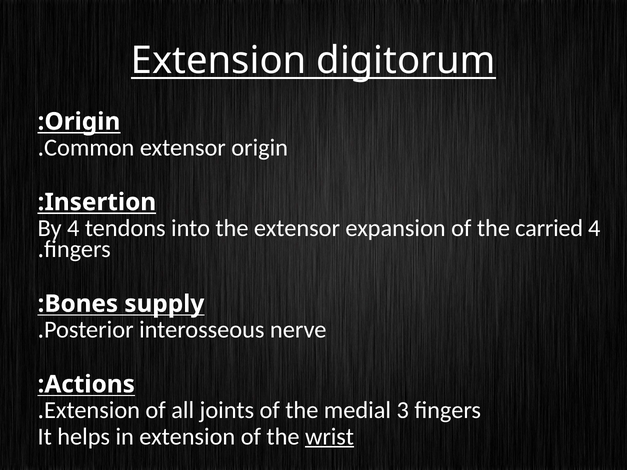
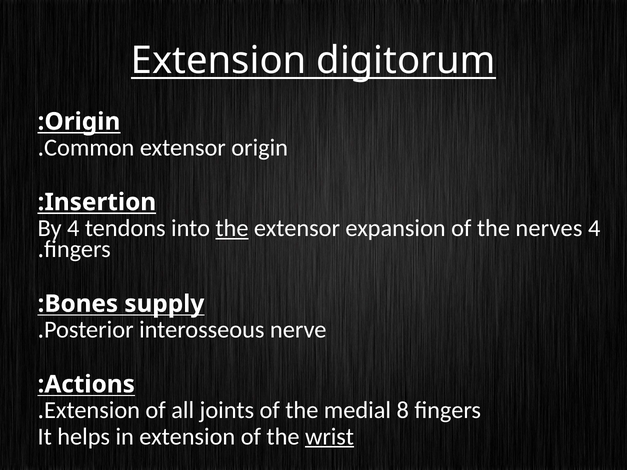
the underline: none -> present (232, 228)
carried: carried -> nerves (549, 228)
3: 3 -> 8 (403, 411)
